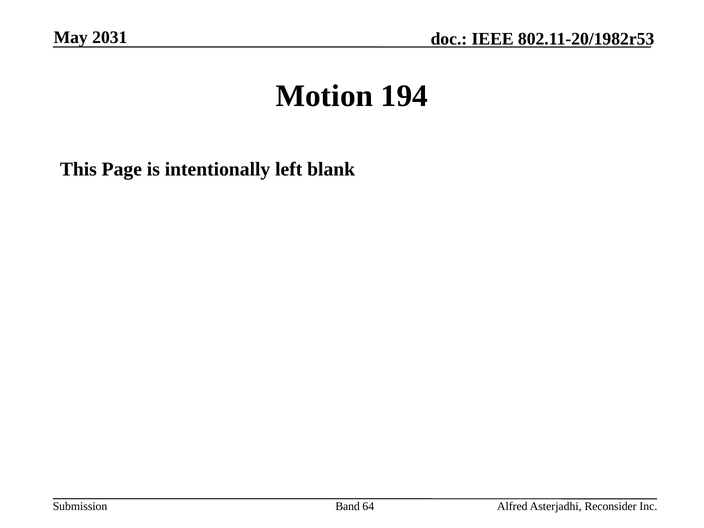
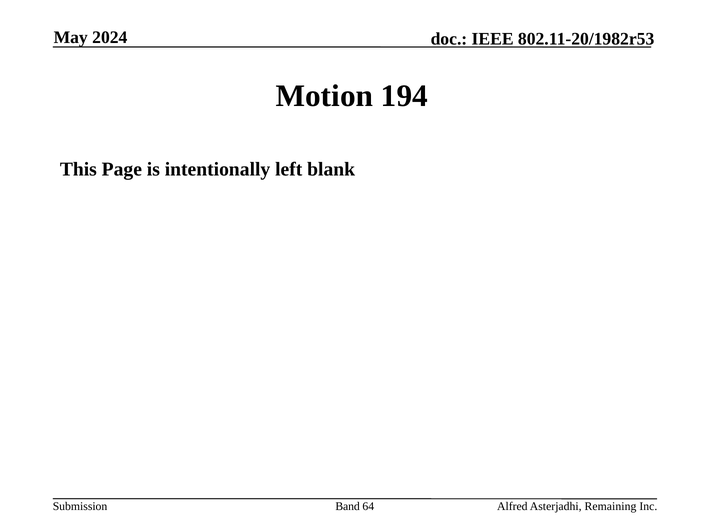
2031: 2031 -> 2024 (110, 37)
Reconsider: Reconsider -> Remaining (610, 506)
